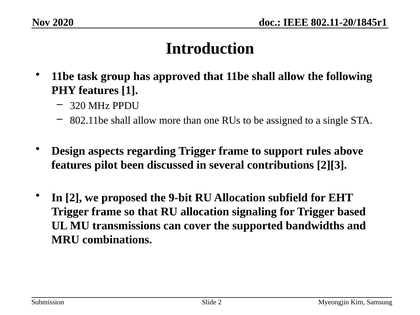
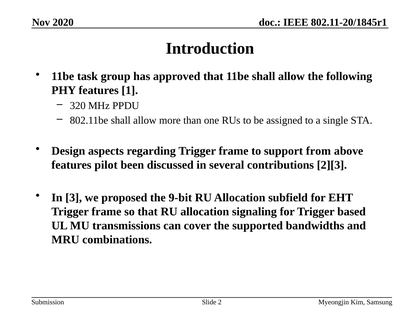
rules: rules -> from (318, 151)
In 2: 2 -> 3 (74, 198)
